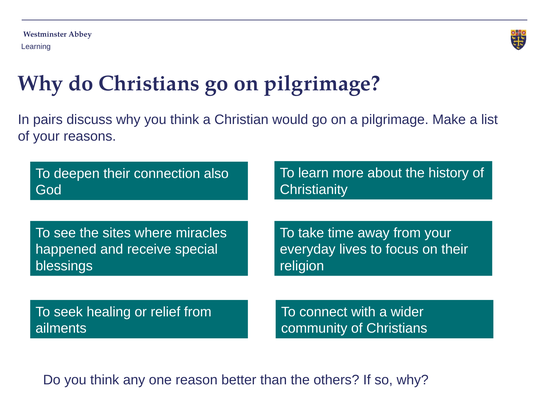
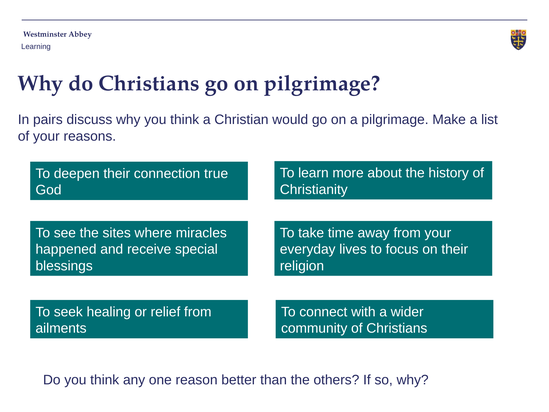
also: also -> true (216, 173)
